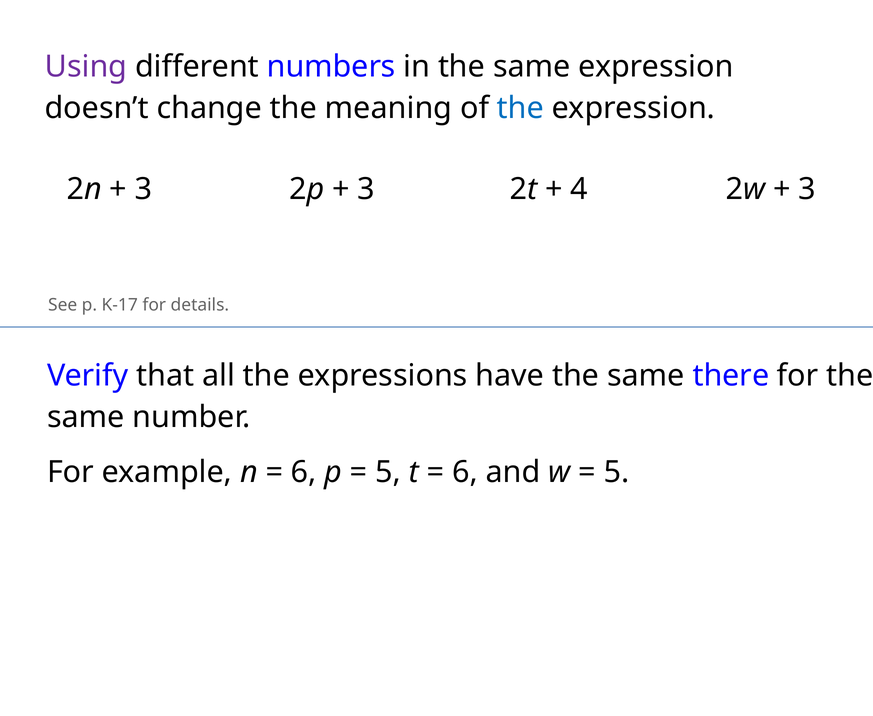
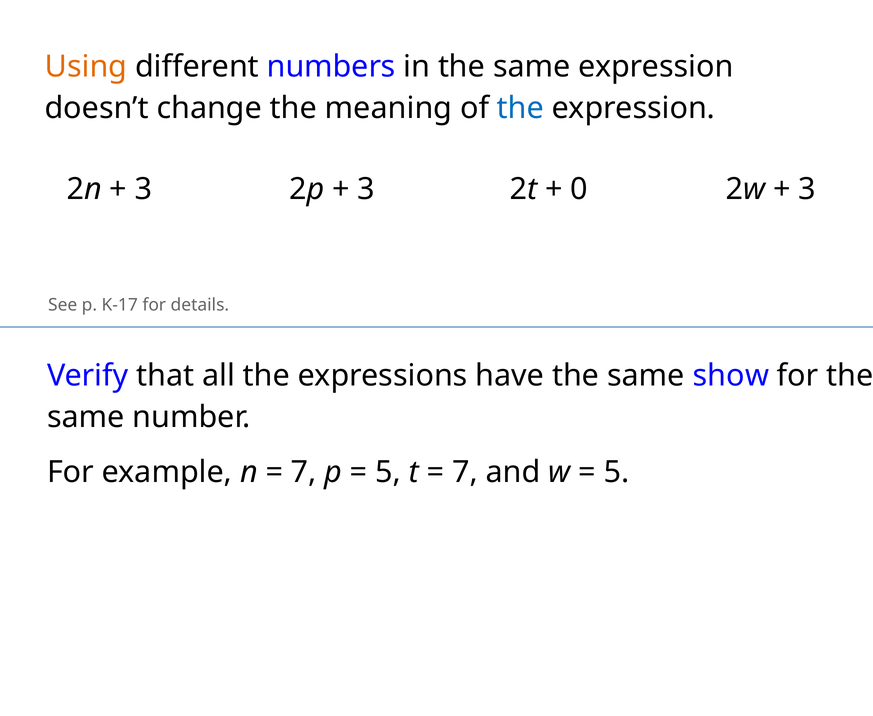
Using colour: purple -> orange (86, 67)
4: 4 -> 0 (579, 189)
there: there -> show (731, 375)
6: 6 -> 7 (304, 472)
6: 6 -> 7 (465, 472)
